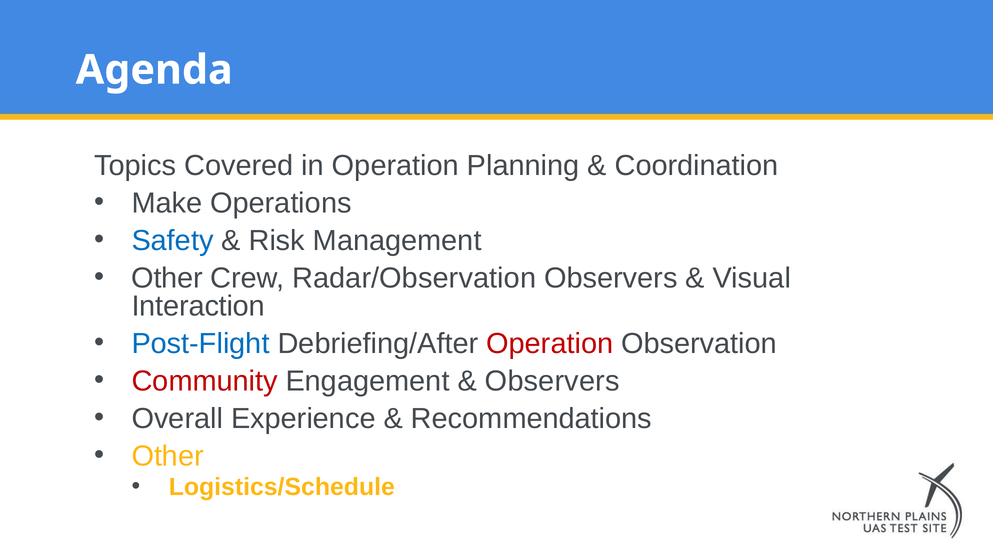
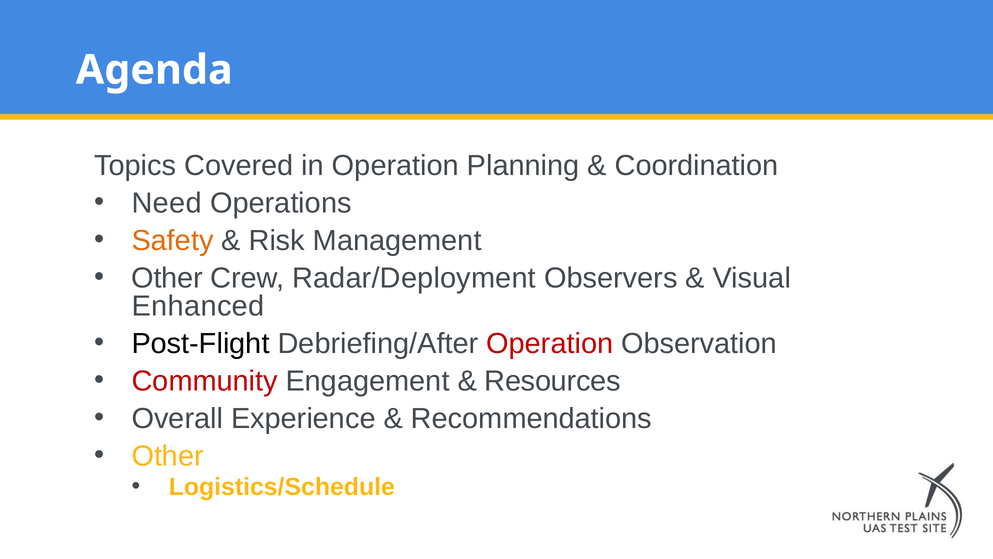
Make: Make -> Need (167, 203)
Safety colour: blue -> orange (173, 240)
Radar/Observation: Radar/Observation -> Radar/Deployment (414, 278)
Interaction: Interaction -> Enhanced (198, 306)
Post-Flight colour: blue -> black (201, 343)
Observers: Observers -> Resources (552, 381)
